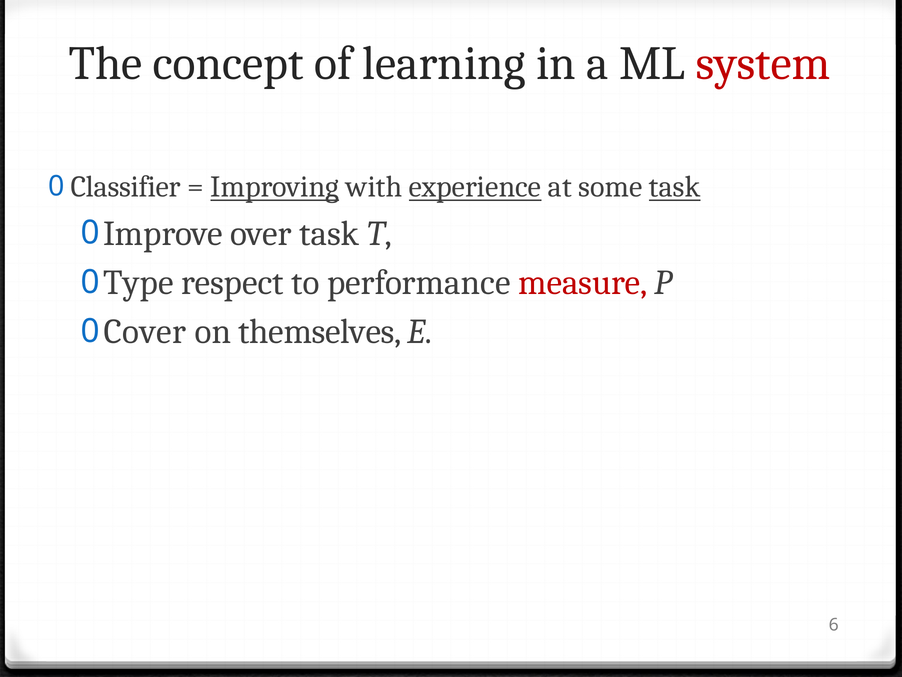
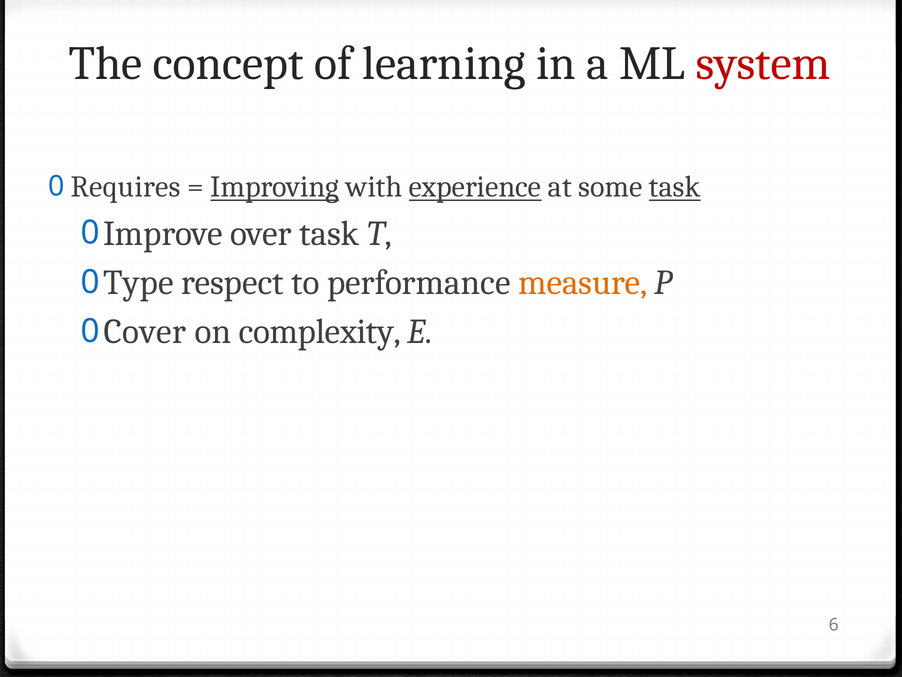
Classifier: Classifier -> Requires (126, 187)
measure colour: red -> orange (583, 282)
themselves: themselves -> complexity (320, 331)
